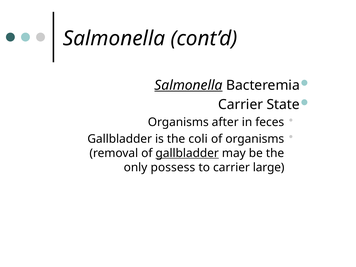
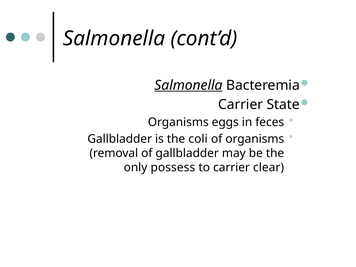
after: after -> eggs (225, 122)
gallbladder underline: present -> none (187, 153)
large: large -> clear (269, 167)
